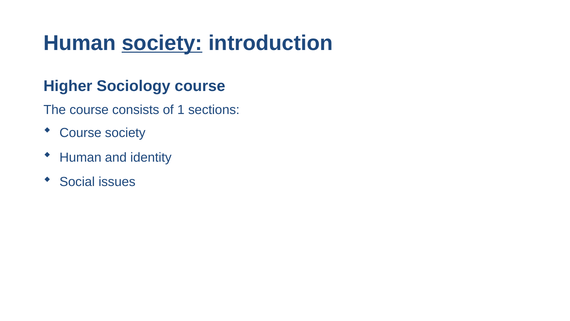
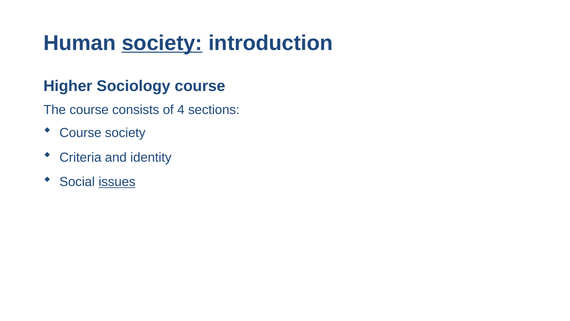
1: 1 -> 4 (181, 110)
Human: Human -> Criteria (80, 157)
issues underline: none -> present (117, 182)
